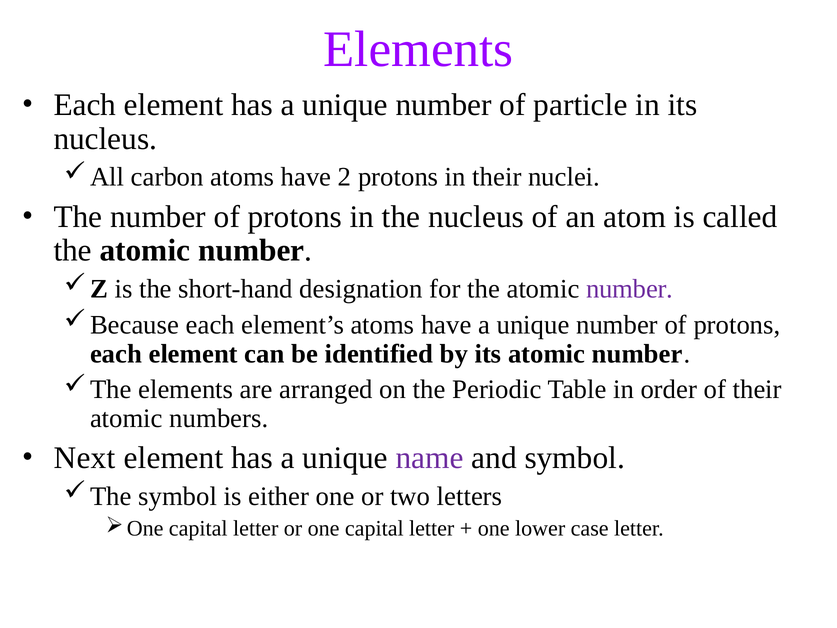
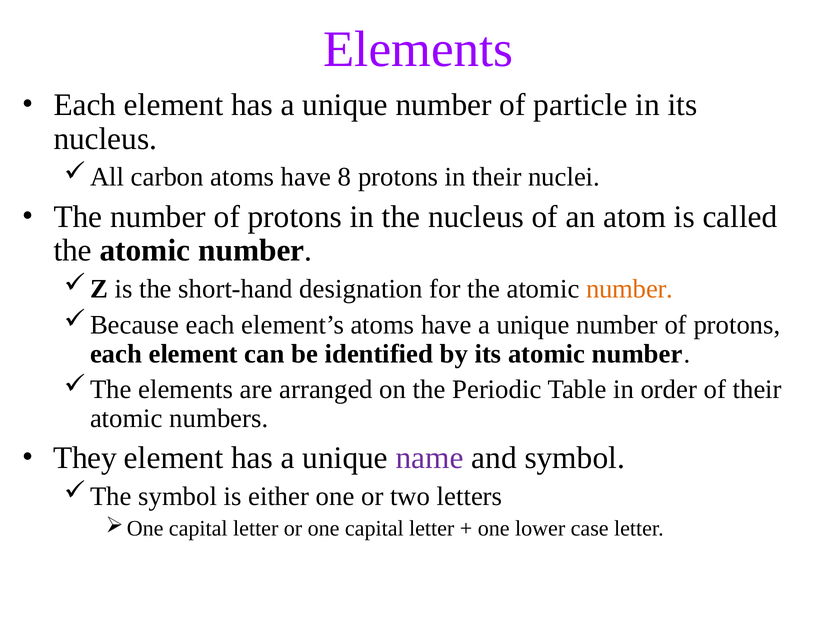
2: 2 -> 8 (345, 177)
number colour: purple -> orange (630, 289)
Next: Next -> They (85, 458)
